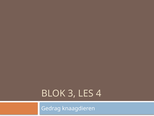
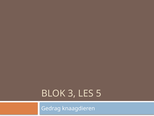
4: 4 -> 5 (99, 93)
